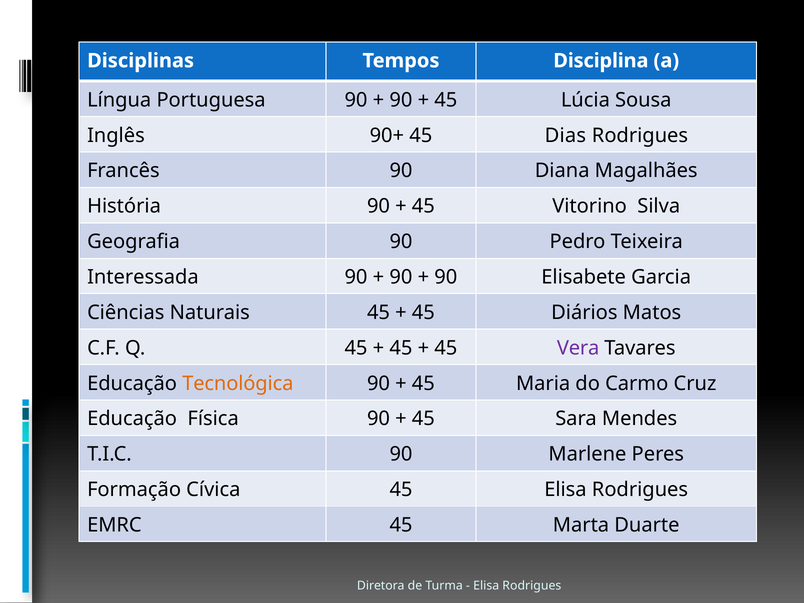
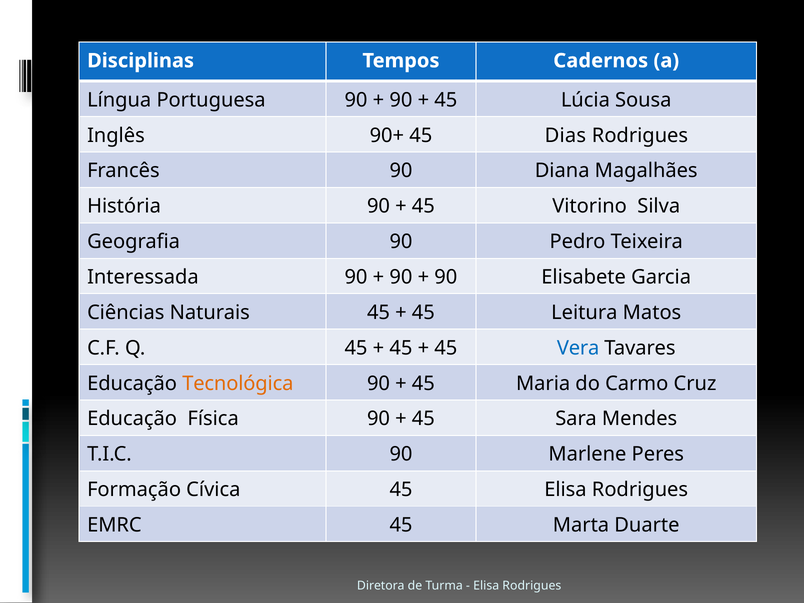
Disciplina: Disciplina -> Cadernos (601, 61)
Diários: Diários -> Leitura (584, 313)
Vera colour: purple -> blue (578, 348)
